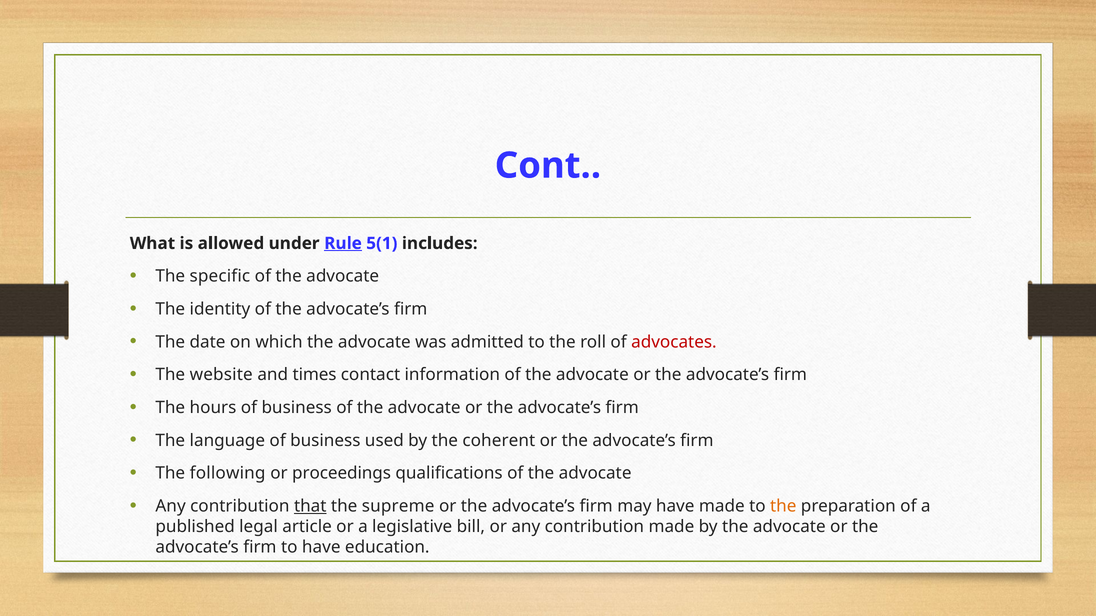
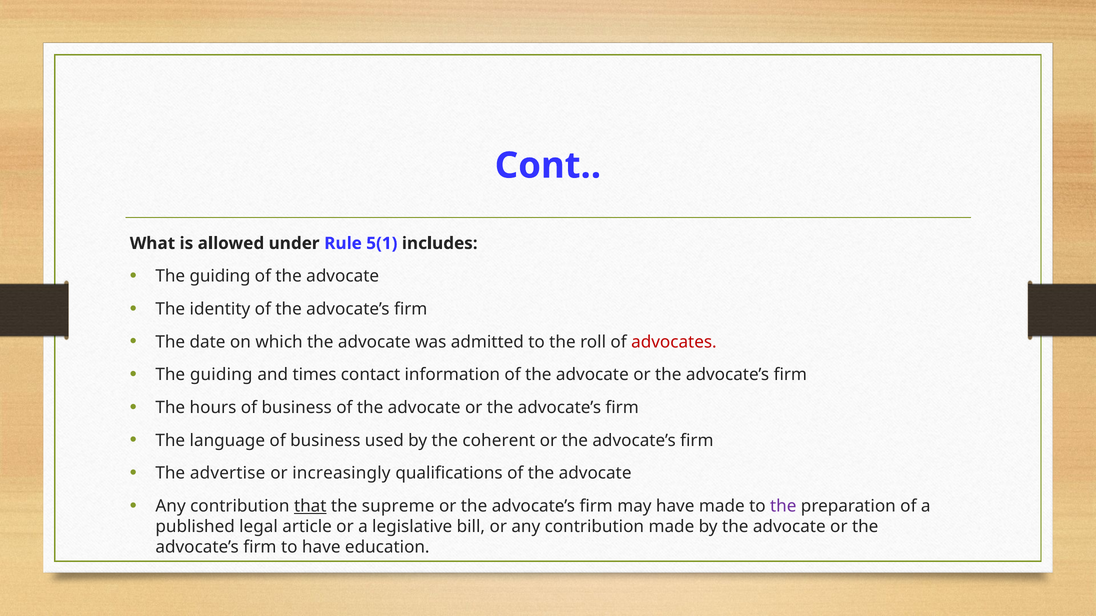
Rule underline: present -> none (343, 244)
specific: specific -> guiding (220, 276)
website: website -> guiding (221, 375)
following: following -> advertise (228, 474)
proceedings: proceedings -> increasingly (341, 474)
the colour: orange -> purple (783, 507)
